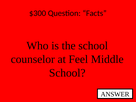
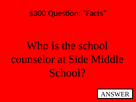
Feel: Feel -> Side (78, 59)
